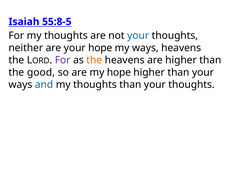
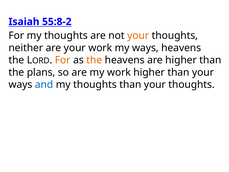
55:8-5: 55:8-5 -> 55:8-2 (57, 22)
your colour: blue -> orange (138, 36)
your hope: hope -> work (100, 48)
For colour: purple -> orange (63, 60)
good: good -> plans (41, 72)
my hope: hope -> work (119, 72)
